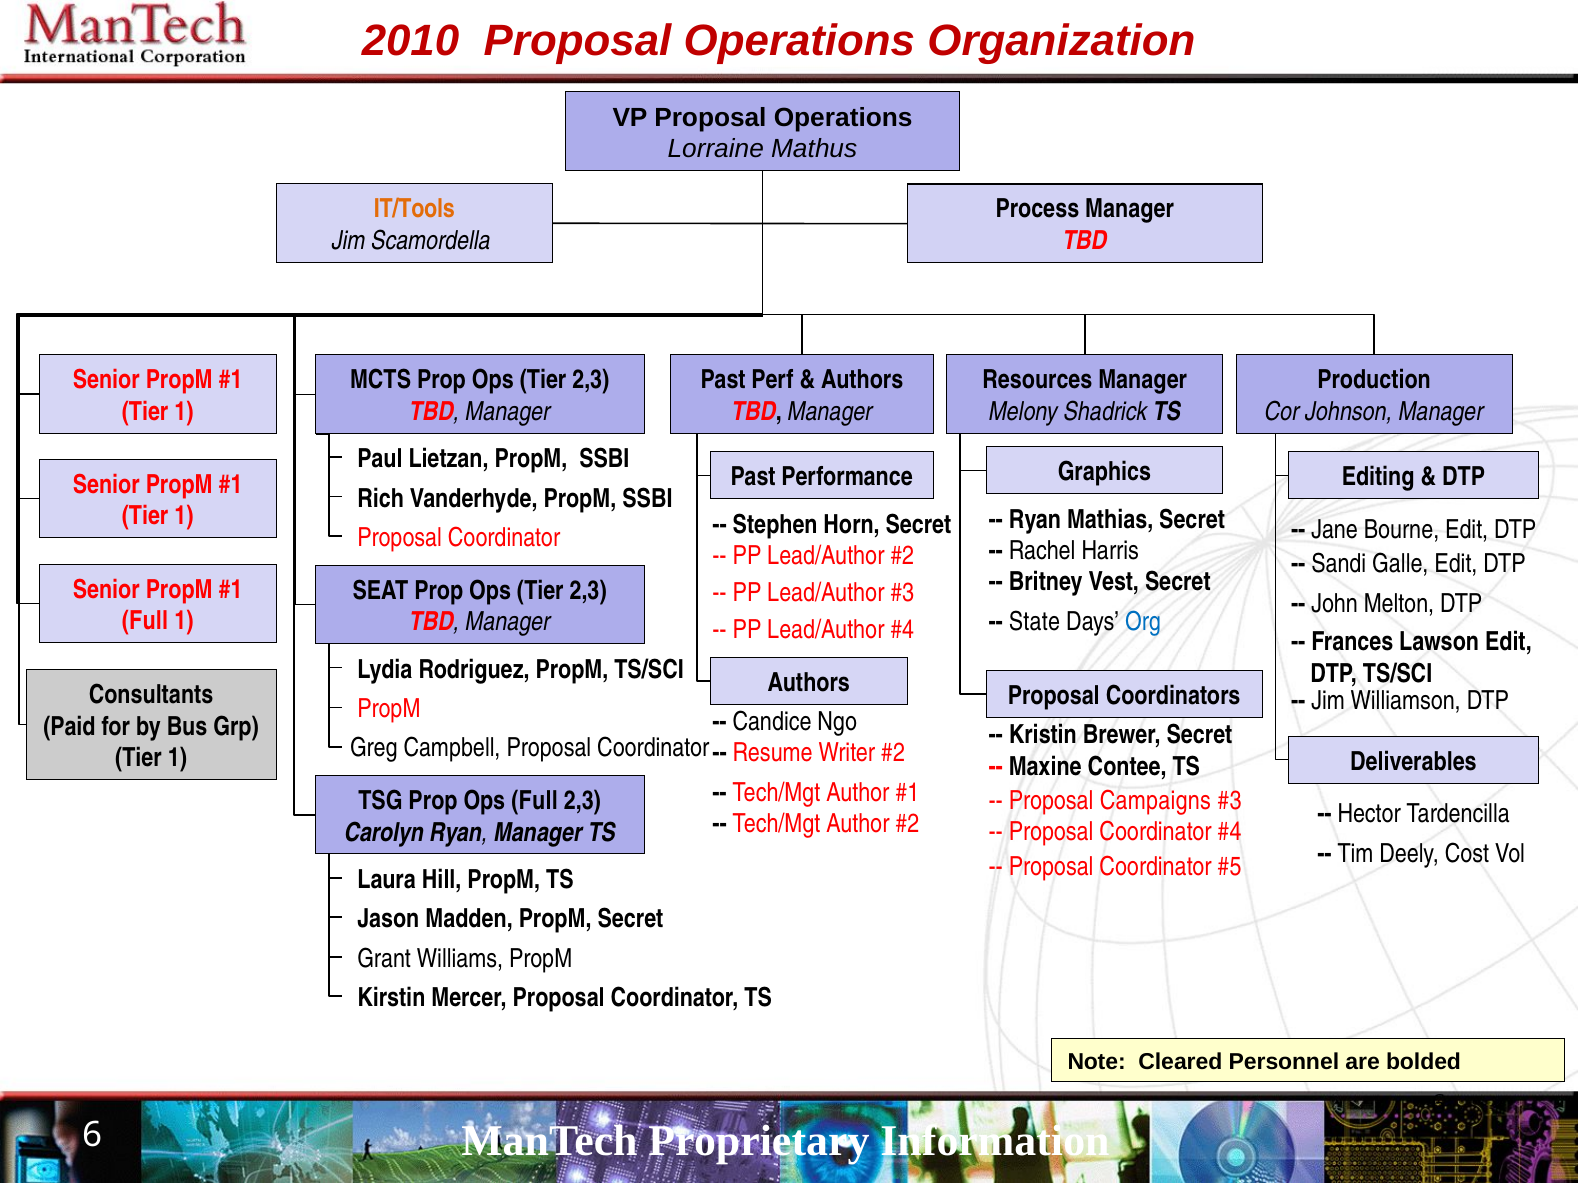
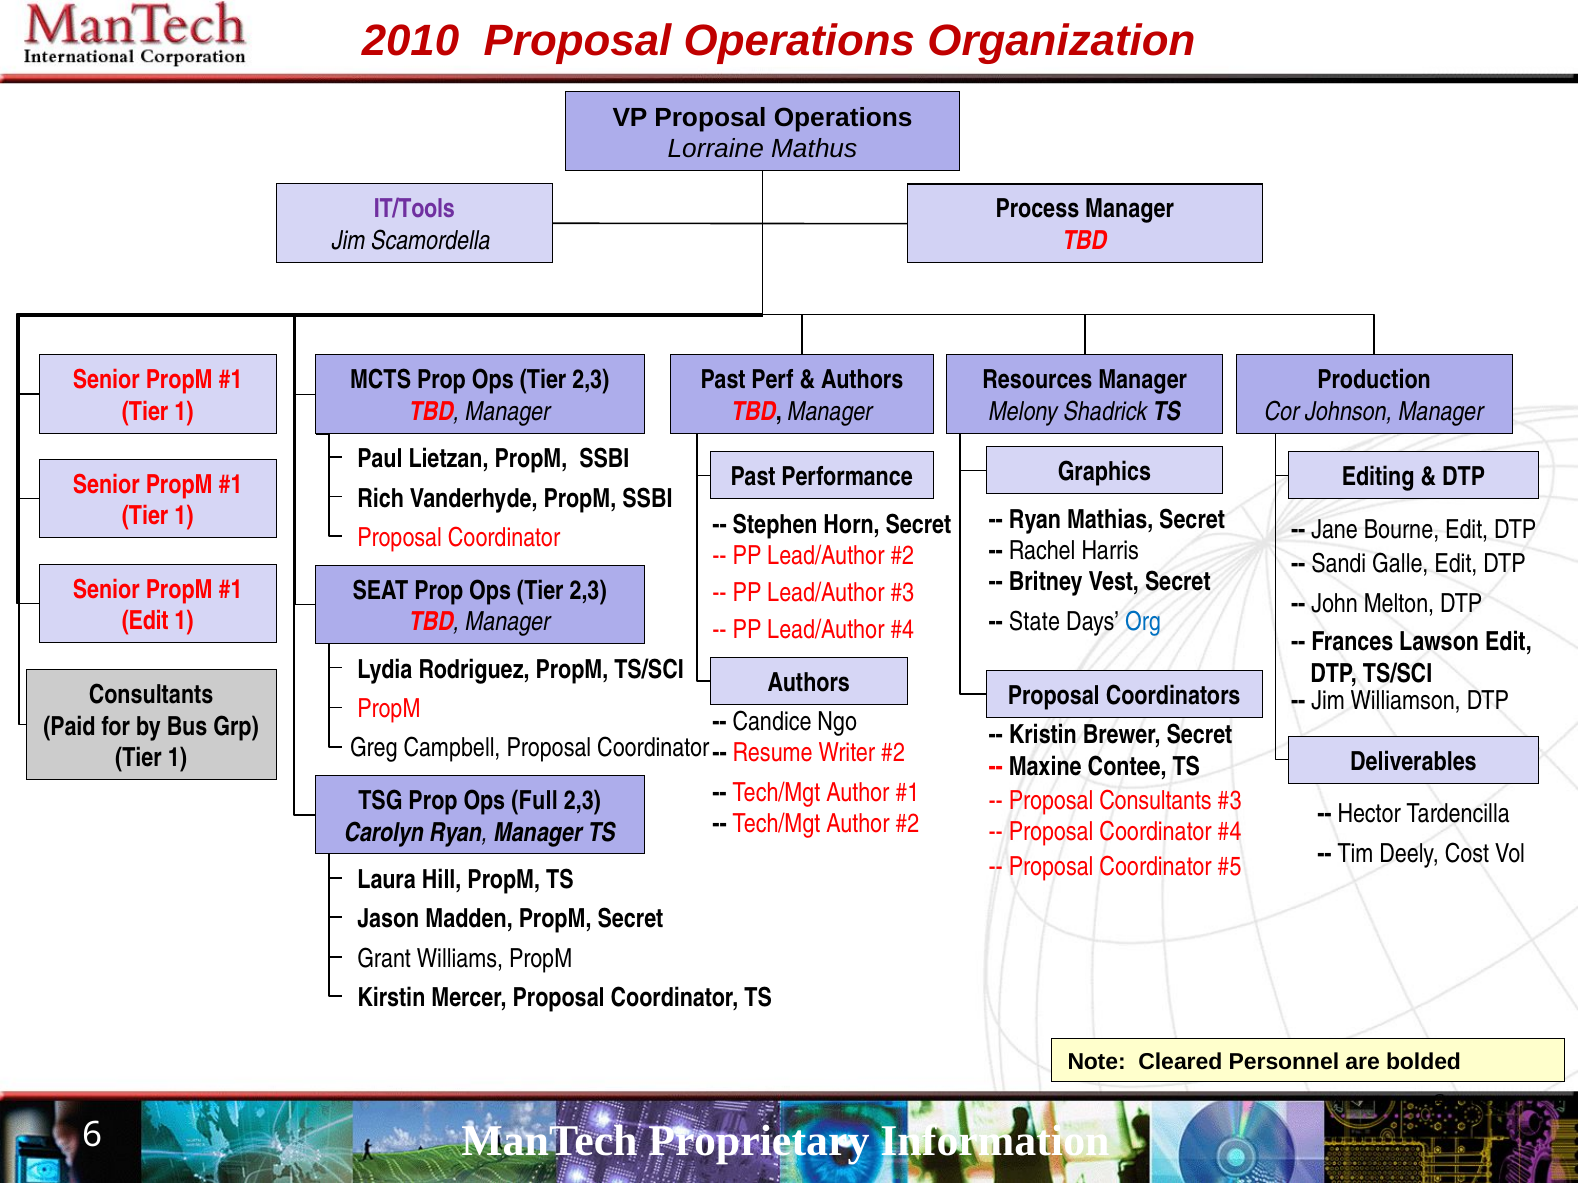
IT/Tools colour: orange -> purple (414, 209)
Full: Full -> Edit (145, 621)
Proposal Campaigns: Campaigns -> Consultants (1156, 801)
